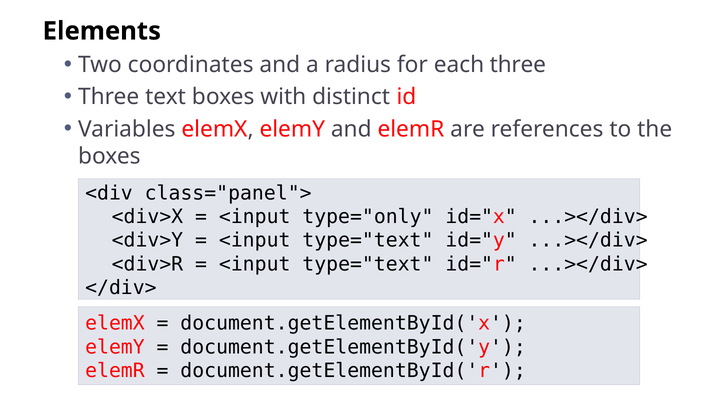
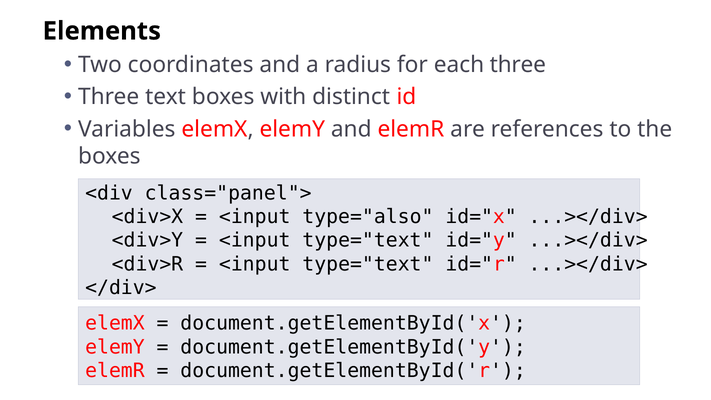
type="only: type="only -> type="also (368, 217)
